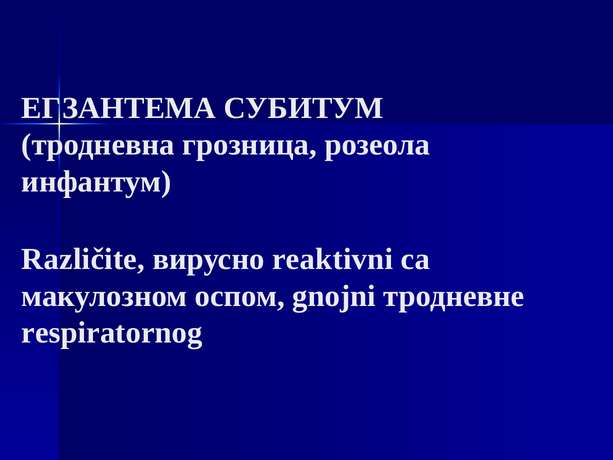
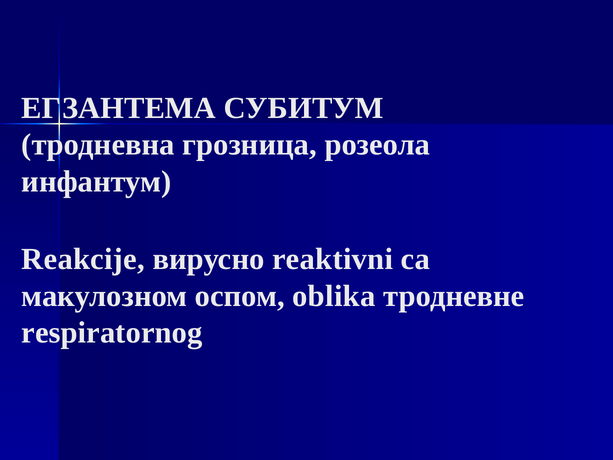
Različite: Različite -> Reakcije (83, 259)
gnojni: gnojni -> oblika (334, 296)
